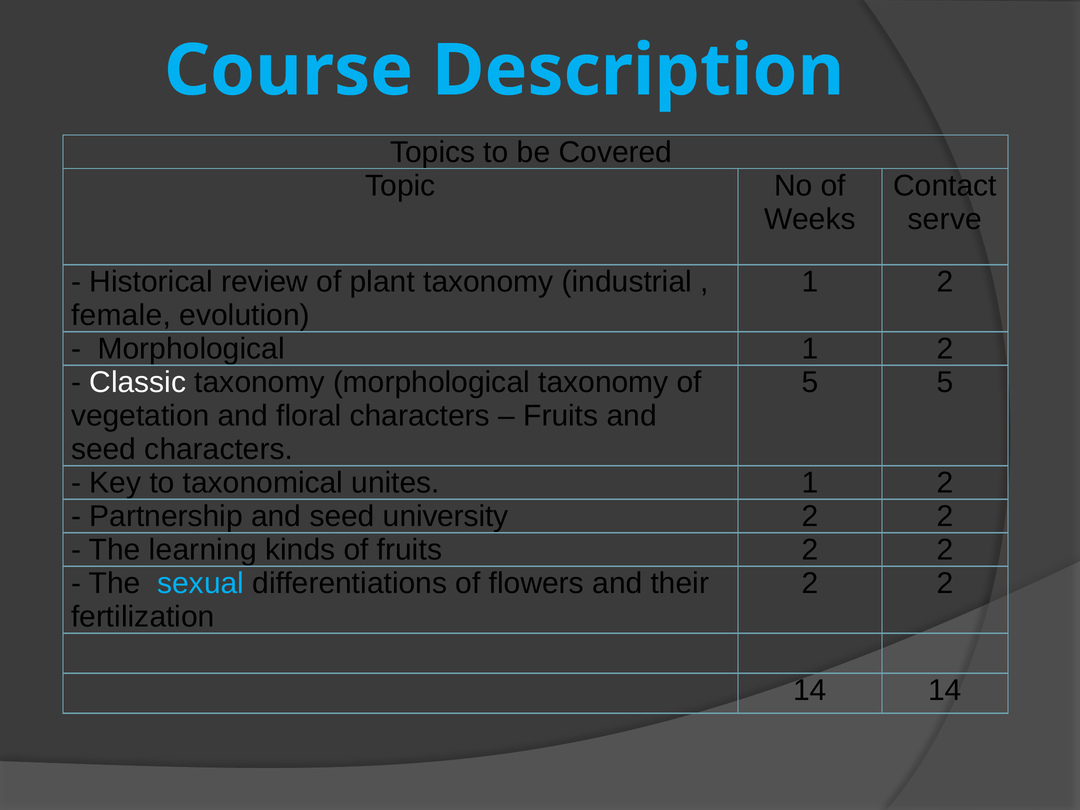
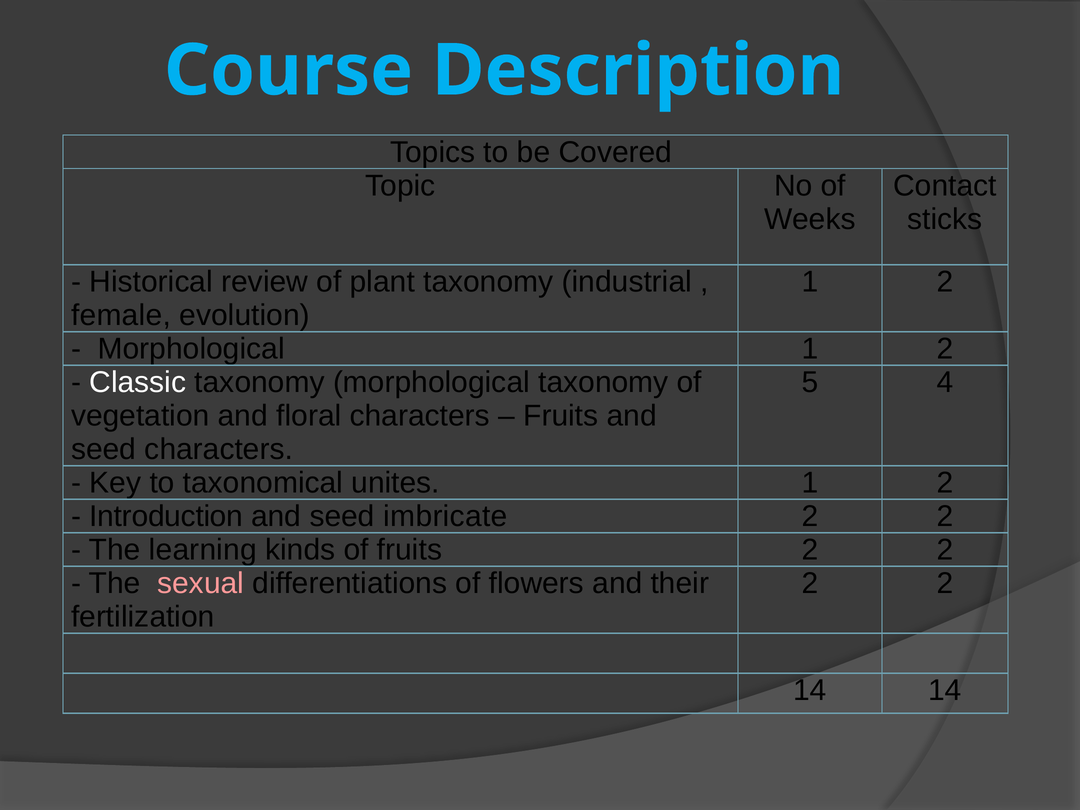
serve: serve -> sticks (945, 219)
5 5: 5 -> 4 (945, 383)
Partnership: Partnership -> Introduction (166, 516)
university: university -> imbricate (445, 516)
sexual colour: light blue -> pink (201, 583)
